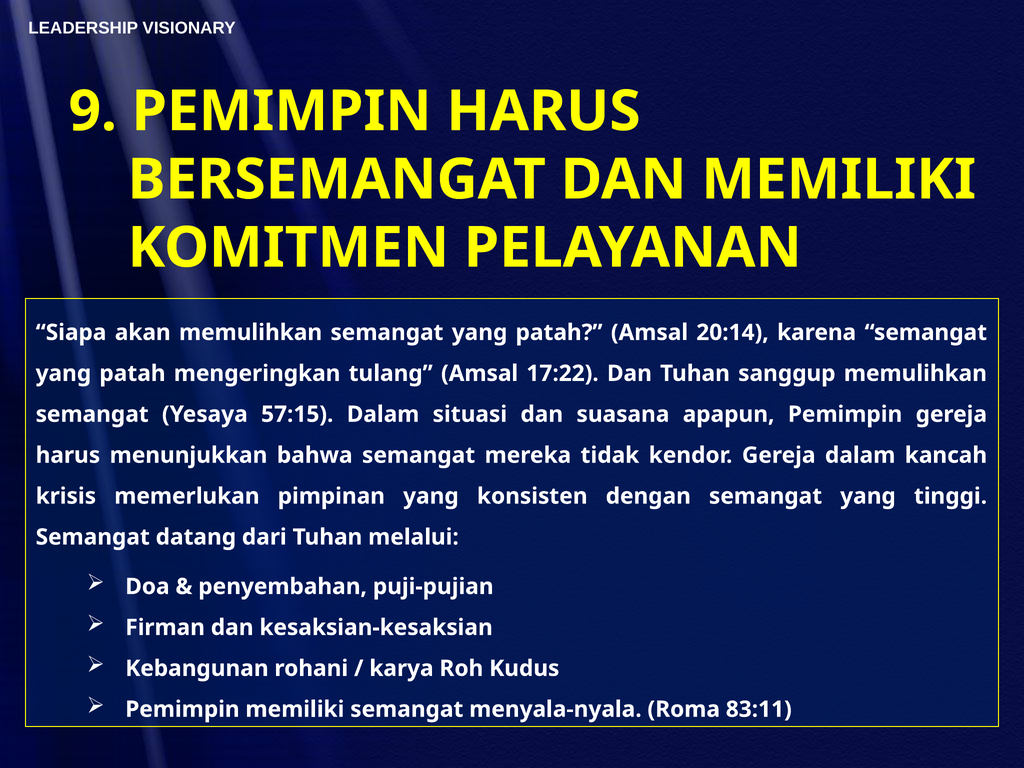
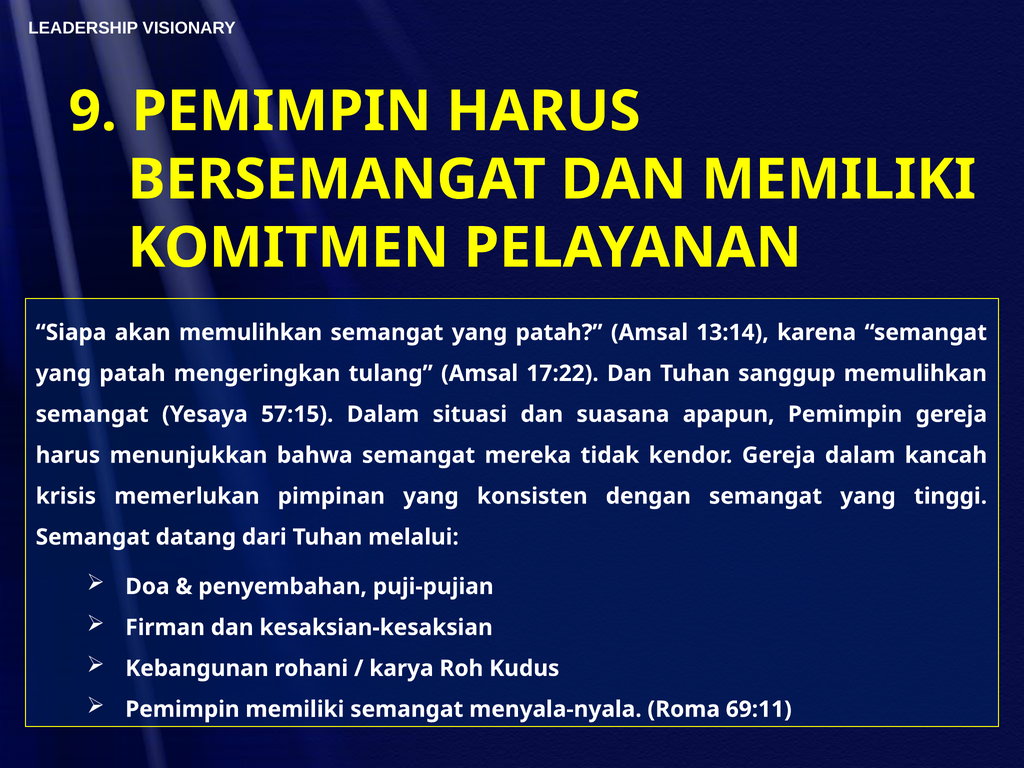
20:14: 20:14 -> 13:14 (733, 333)
83:11: 83:11 -> 69:11 (759, 709)
